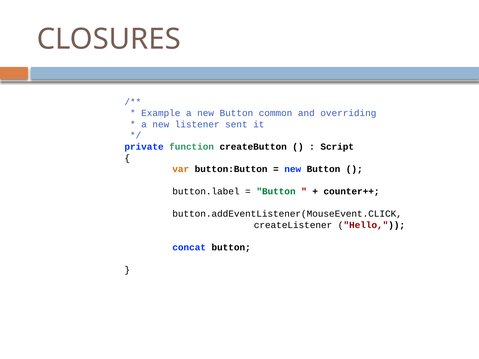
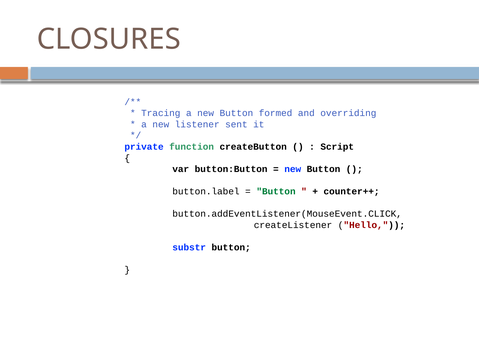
Example: Example -> Tracing (161, 113)
common: common -> formed (276, 113)
var colour: orange -> black (181, 169)
concat: concat -> substr (189, 248)
